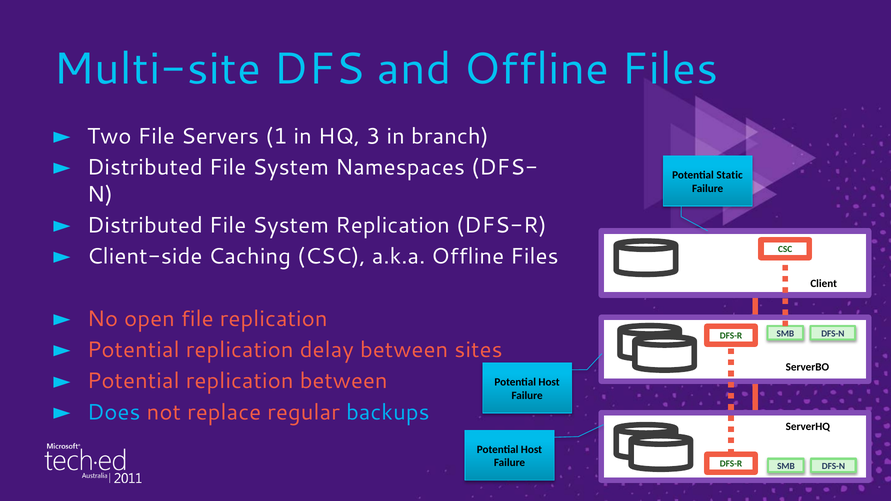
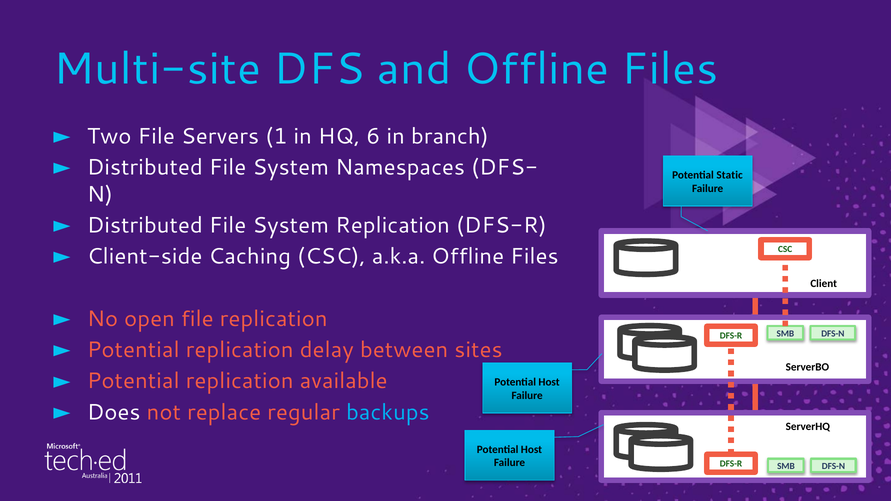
3: 3 -> 6 (373, 136)
replication between: between -> available (344, 381)
Does colour: light blue -> white (114, 413)
